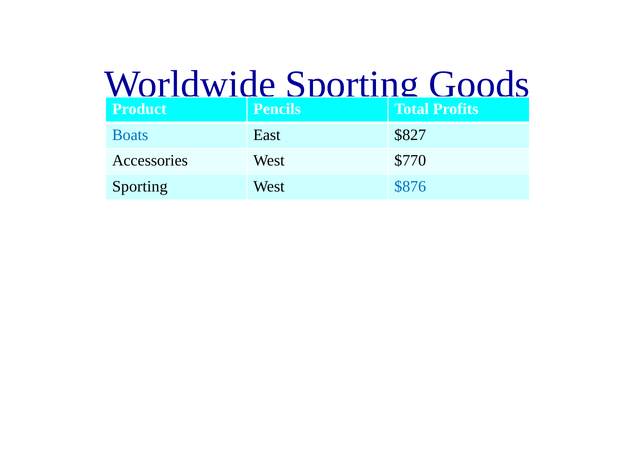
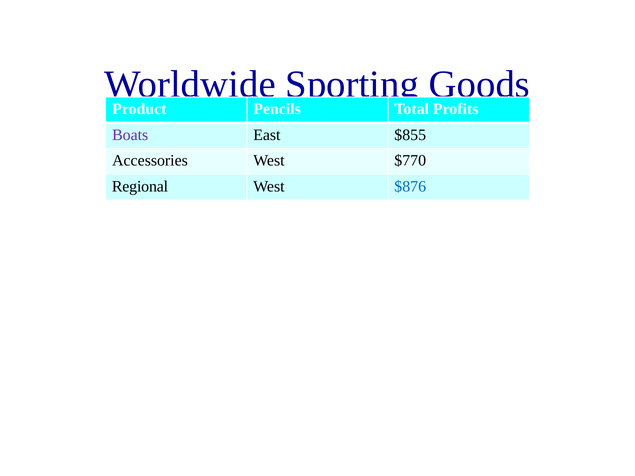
Boats colour: blue -> purple (130, 135)
$827: $827 -> $855 (410, 135)
Sporting: Sporting -> Regional (140, 186)
